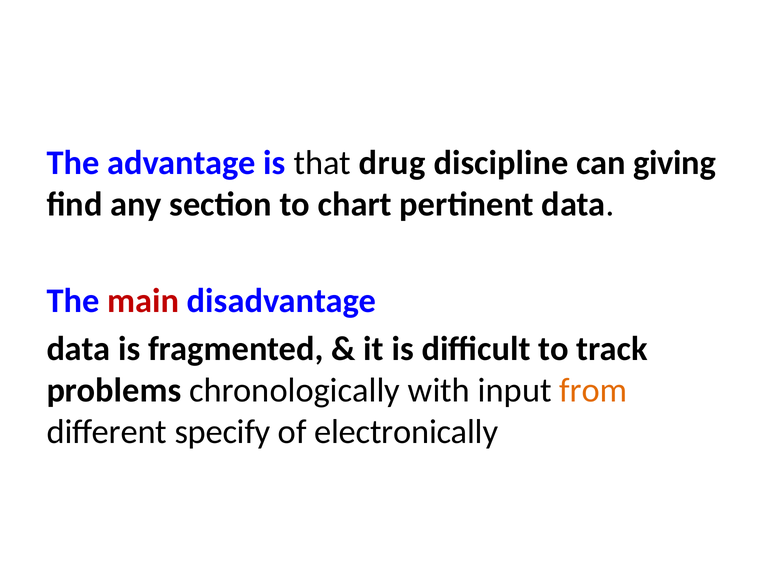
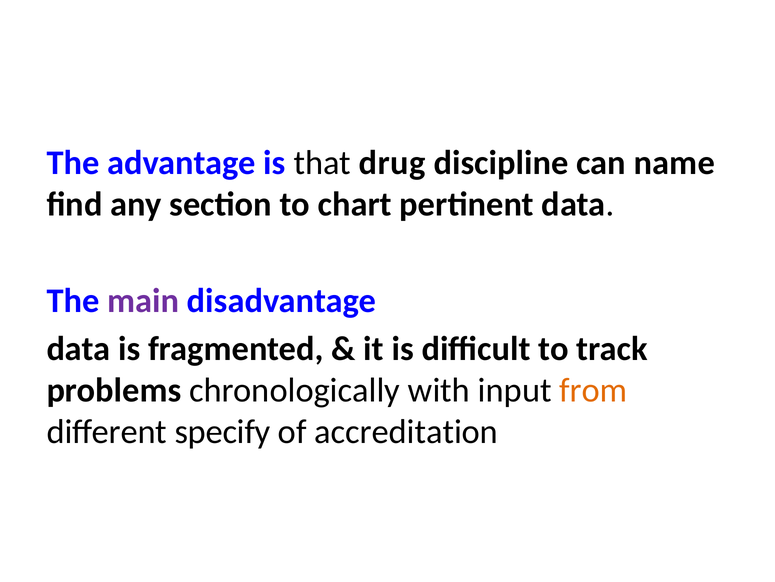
giving: giving -> name (674, 163)
main colour: red -> purple (143, 300)
electronically: electronically -> accreditation (406, 431)
